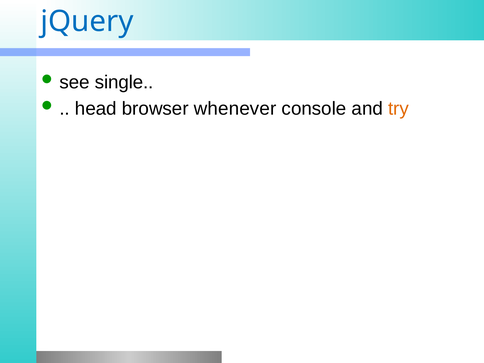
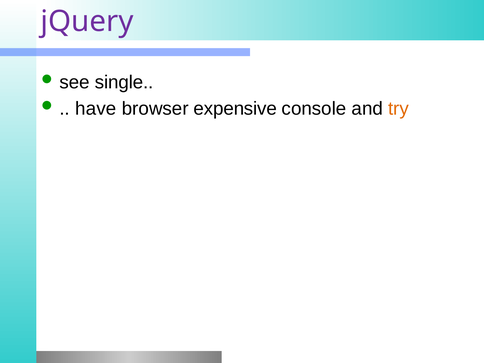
jQuery colour: blue -> purple (87, 22)
head: head -> have (96, 109)
whenever: whenever -> expensive (235, 109)
